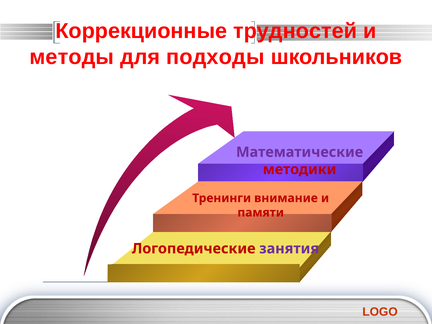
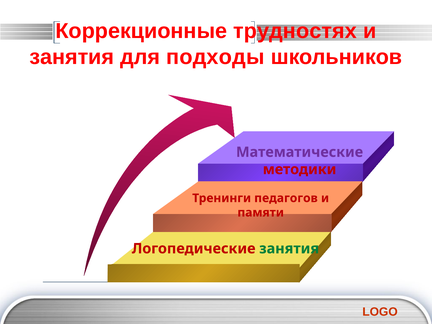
трудностей: трудностей -> трудностях (295, 31)
методы: методы -> занятия (72, 57)
внимание: внимание -> педагогов (286, 198)
занятия colour: purple -> green (289, 249)
